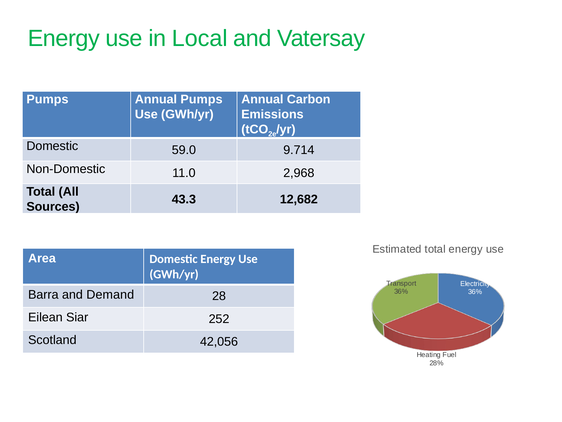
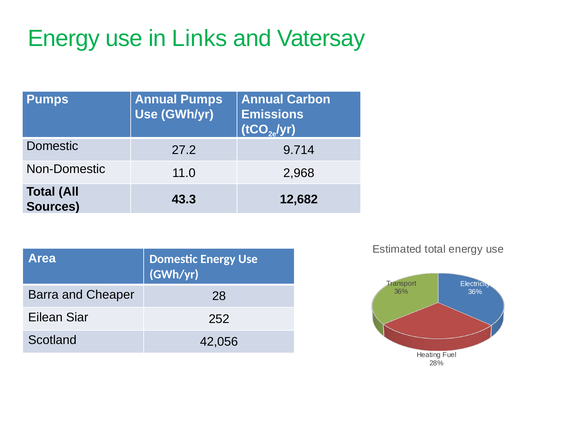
in Local: Local -> Links (200, 38)
59.0: 59.0 -> 27.2 (184, 150)
Demand: Demand -> Cheaper (110, 294)
